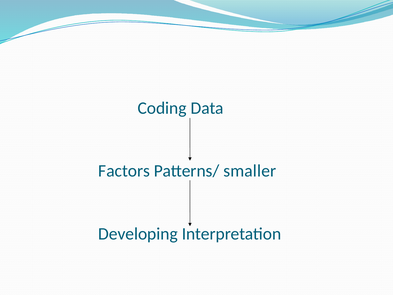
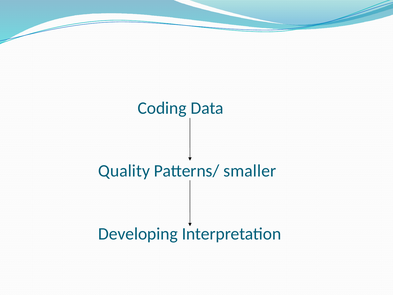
Factors: Factors -> Quality (124, 171)
